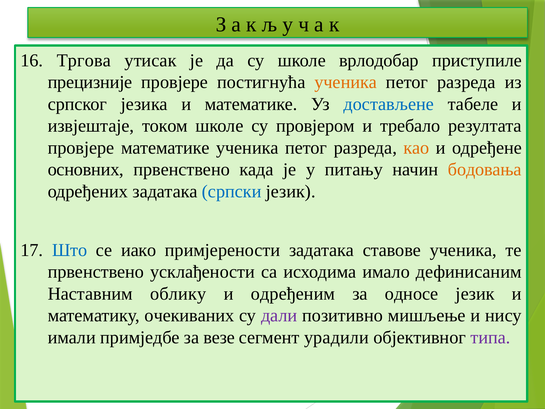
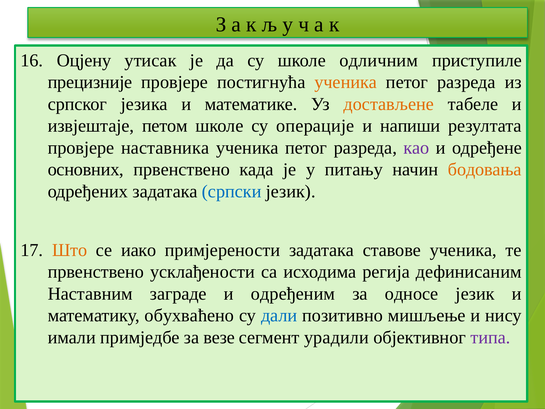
Тргова: Тргова -> Оцјену (84, 60)
врлодобар: врлодобар -> одличним (379, 60)
достављене colour: blue -> orange (389, 104)
током: током -> петом (165, 126)
провјером: провјером -> операције (315, 126)
требало: требало -> напиши (410, 126)
провјере математике: математике -> наставника (165, 148)
као colour: orange -> purple (416, 148)
Што colour: blue -> orange (70, 250)
имало: имало -> регија (386, 272)
облику: облику -> заграде (178, 294)
очекиваних: очекиваних -> обухваћено (189, 315)
дали colour: purple -> blue (279, 315)
